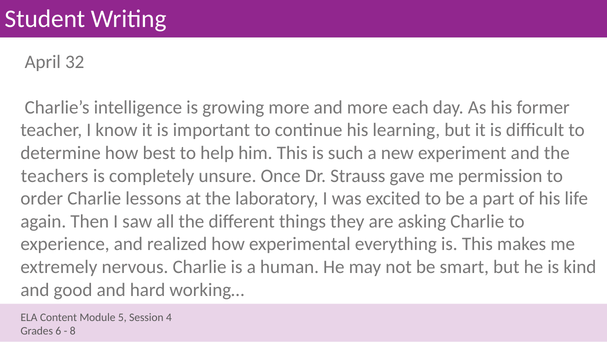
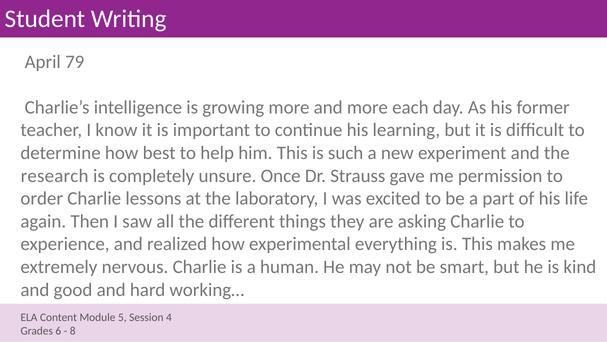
32: 32 -> 79 (75, 62)
teachers: teachers -> research (55, 175)
